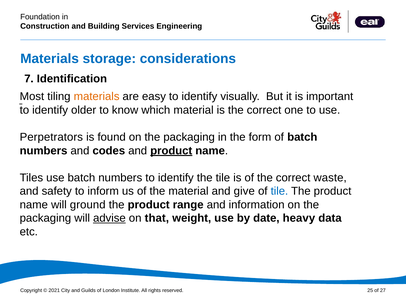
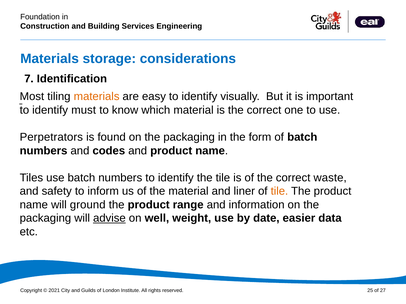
older: older -> must (84, 110)
product underline: present -> none (171, 151)
give: give -> liner (244, 192)
tile colour: blue -> orange (279, 192)
that: that -> well (157, 219)
heavy: heavy -> easier (299, 219)
